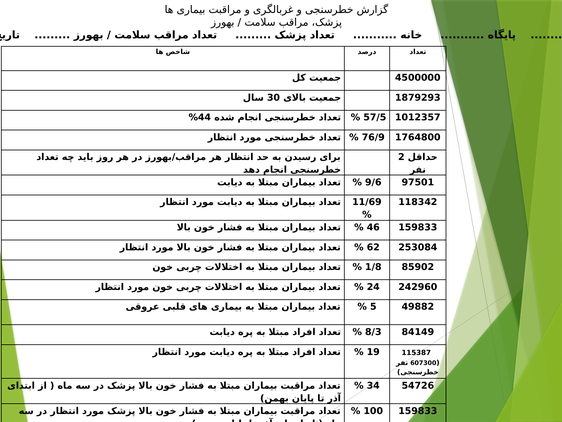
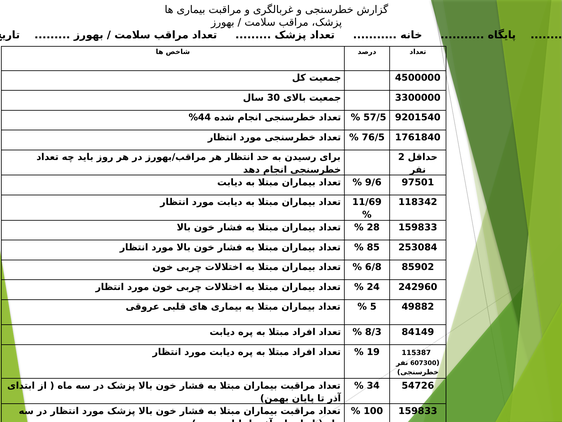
1879293: 1879293 -> 3300000 (418, 98)
1012357: 1012357 -> 9201540 (418, 117)
76/9: 76/9 -> 76/5 (373, 137)
1764800: 1764800 -> 1761840 (418, 137)
46: 46 -> 28 (373, 227)
62: 62 -> 85 (373, 247)
1/8: 1/8 -> 6/8 (373, 267)
